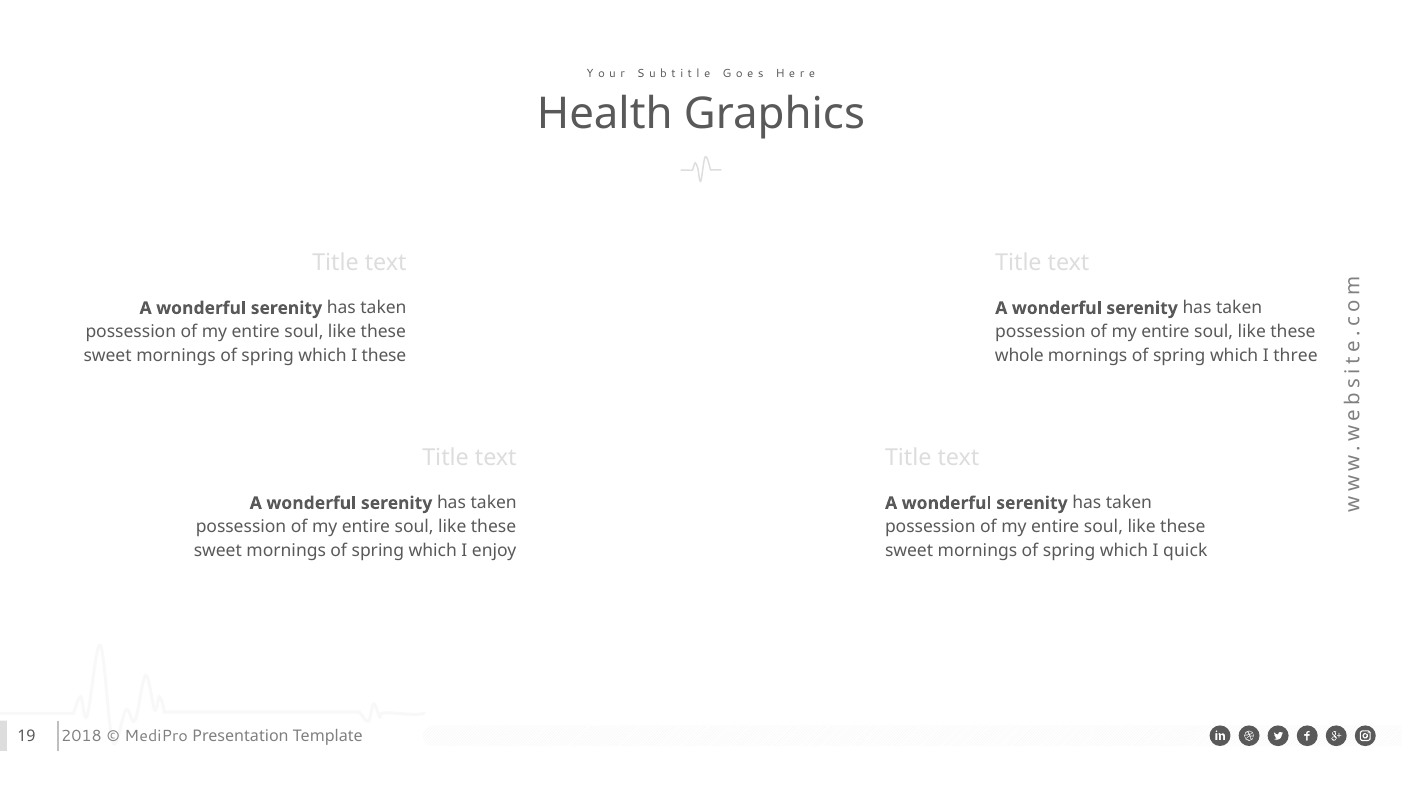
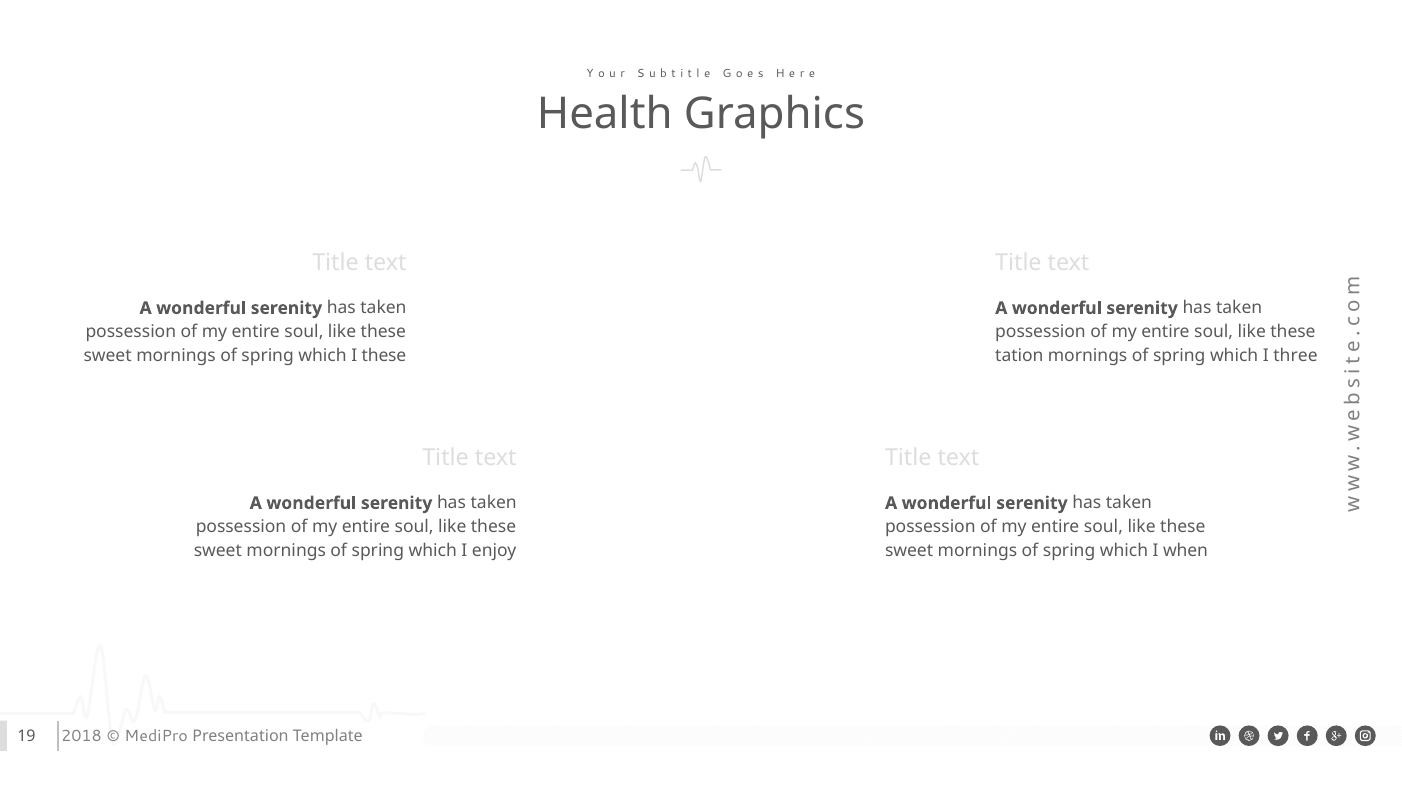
whole: whole -> tation (1019, 356)
quick: quick -> when (1185, 551)
